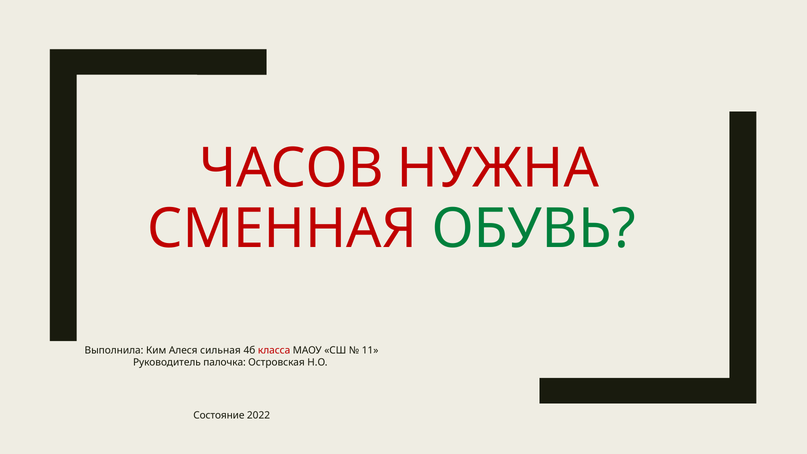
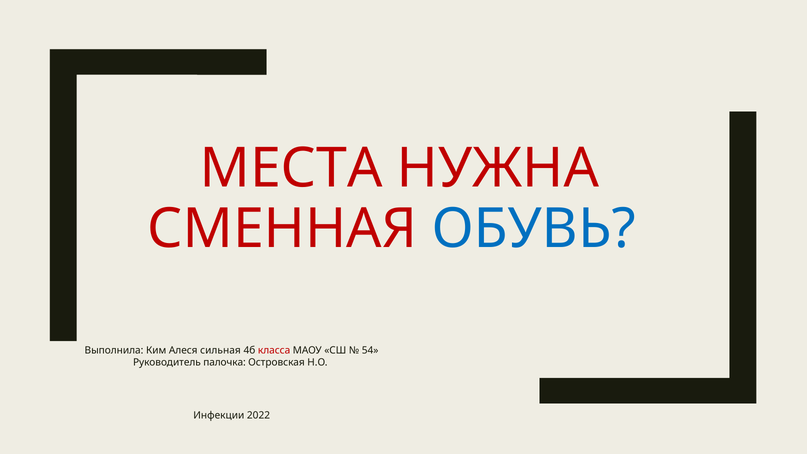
ЧАСОВ: ЧАСОВ -> МЕСТА (291, 168)
ОБУВЬ colour: green -> blue (534, 229)
11: 11 -> 54 (370, 350)
Состояние: Состояние -> Инфекции (219, 415)
